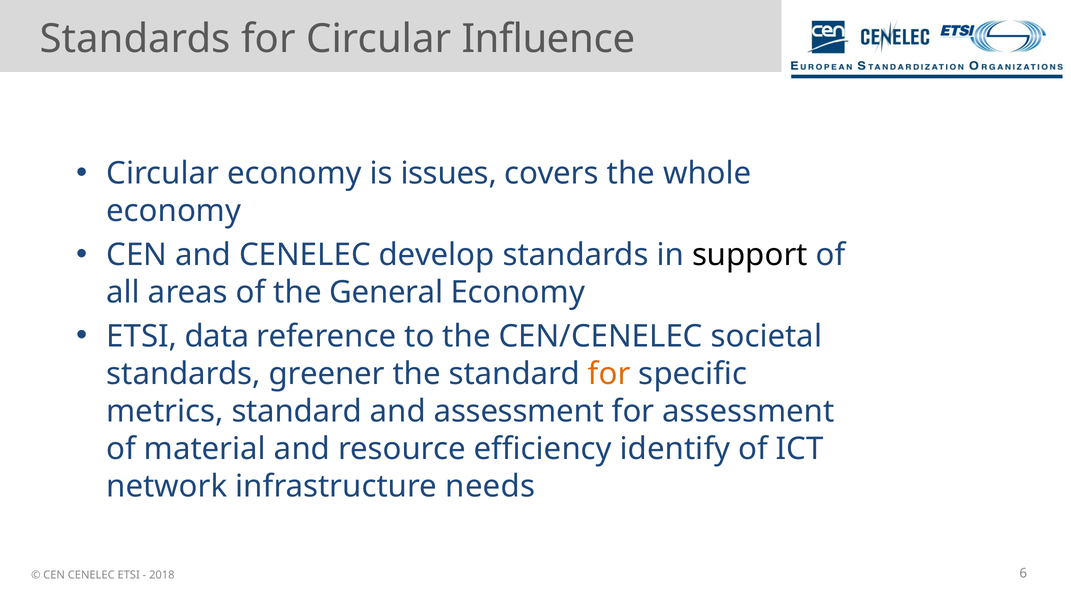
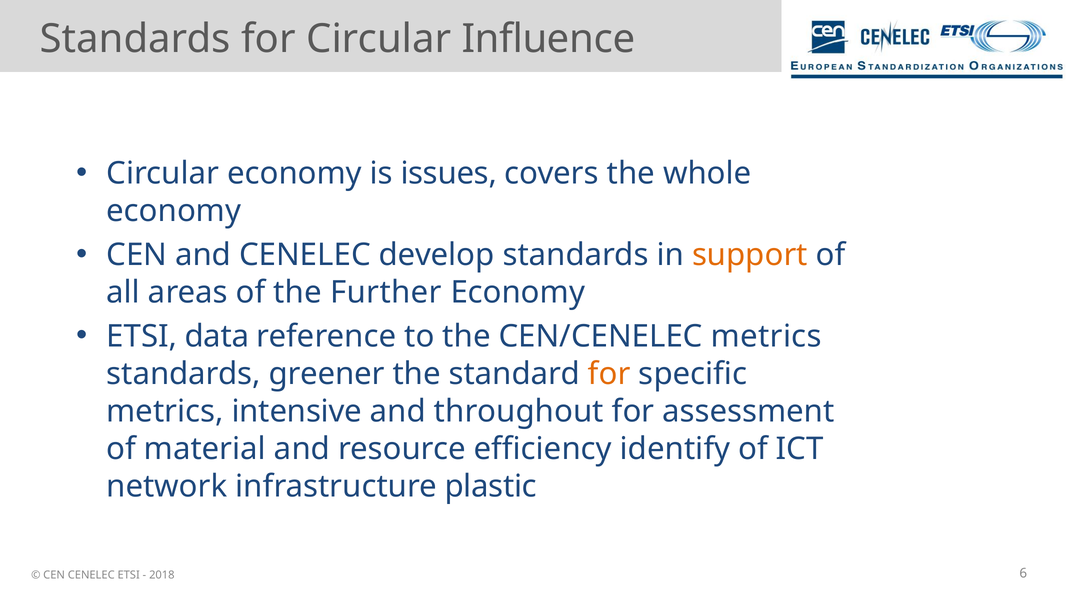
support colour: black -> orange (750, 255)
General: General -> Further (386, 292)
CEN/CENELEC societal: societal -> metrics (766, 336)
metrics standard: standard -> intensive (297, 411)
and assessment: assessment -> throughout (519, 411)
needs: needs -> plastic (491, 486)
